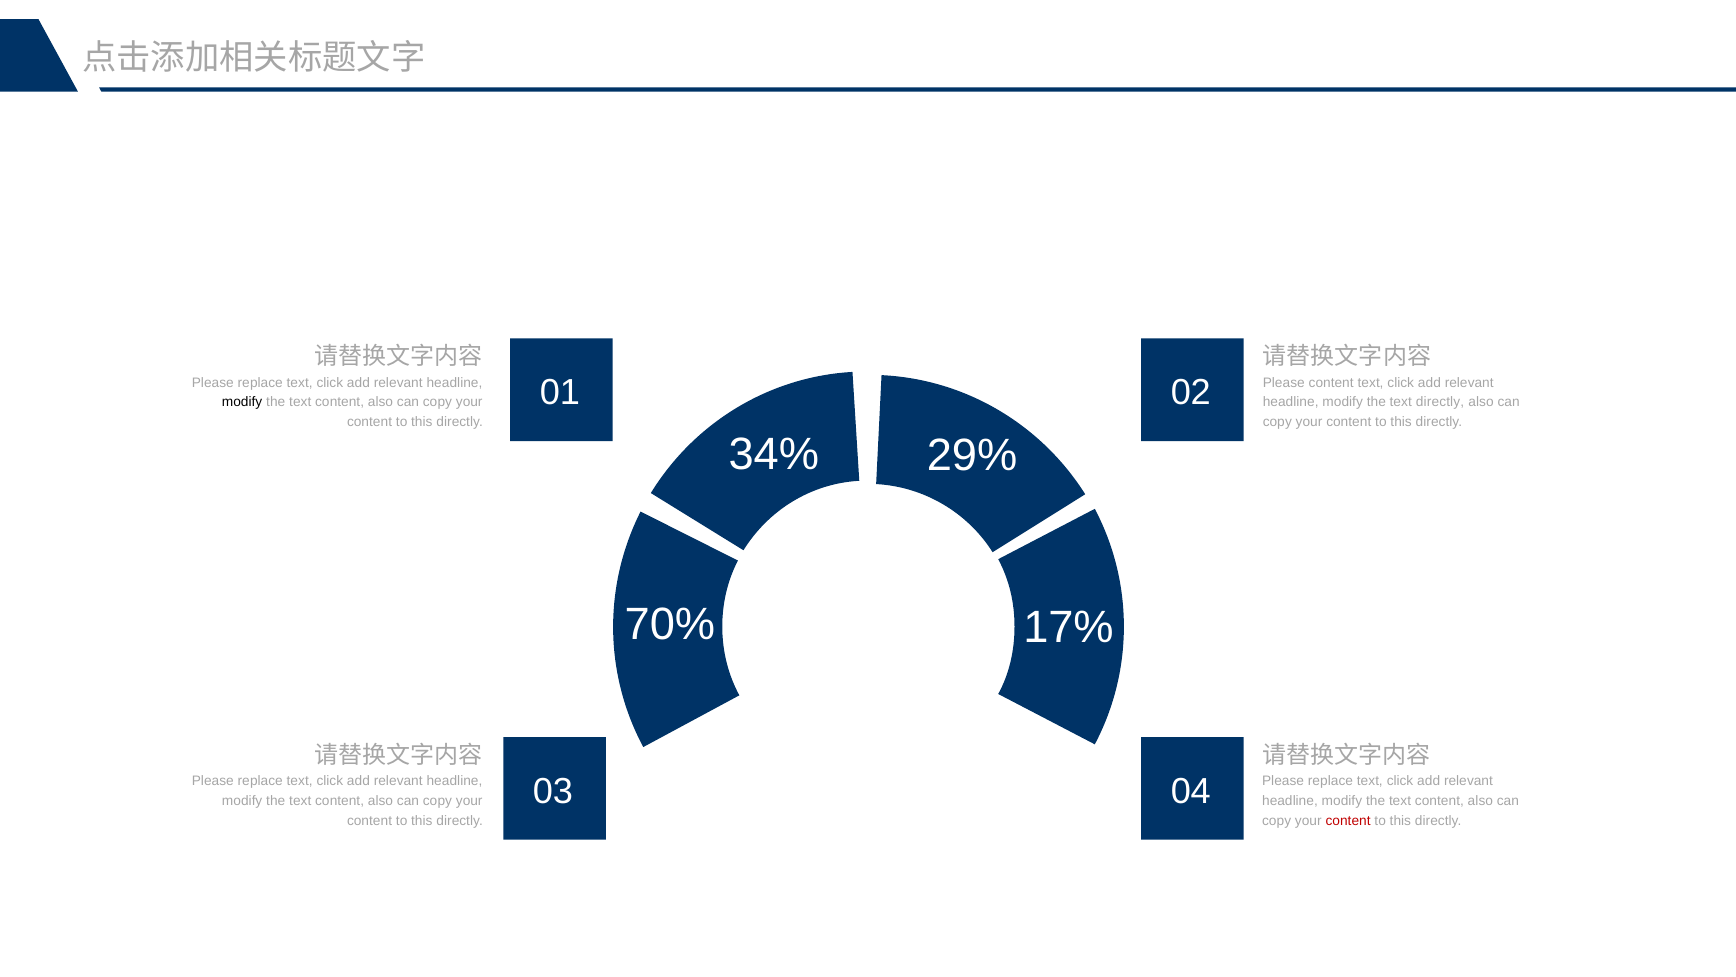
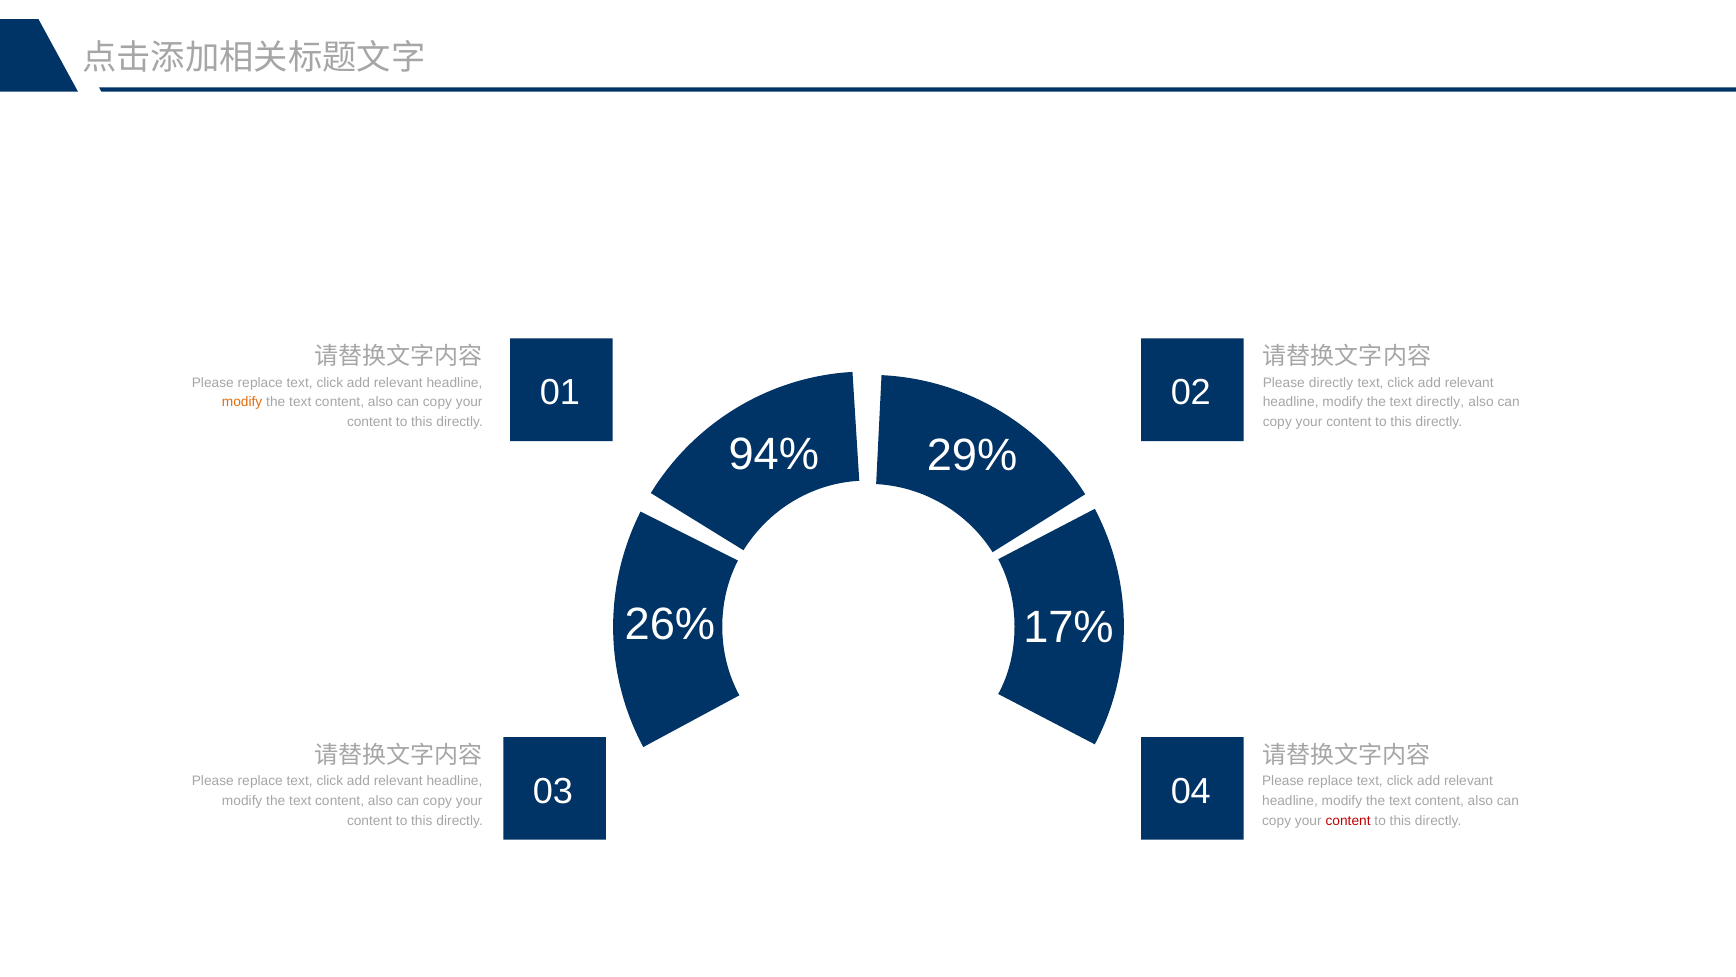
Please content: content -> directly (1331, 382)
modify colour: black -> orange (242, 402)
34%: 34% -> 94% (774, 455)
70%: 70% -> 26% (670, 624)
